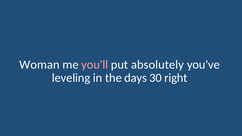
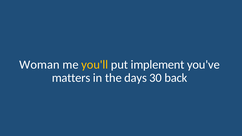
you'll colour: pink -> yellow (95, 65)
absolutely: absolutely -> implement (158, 65)
leveling: leveling -> matters (71, 78)
right: right -> back (176, 78)
